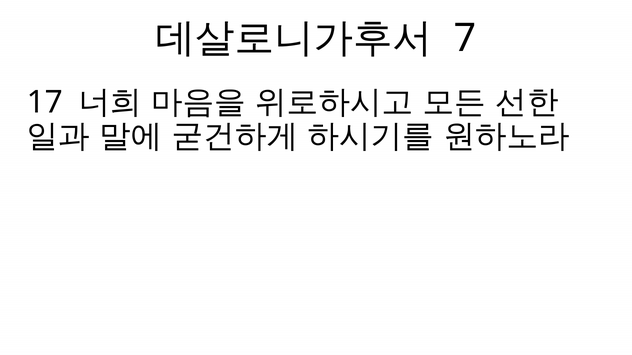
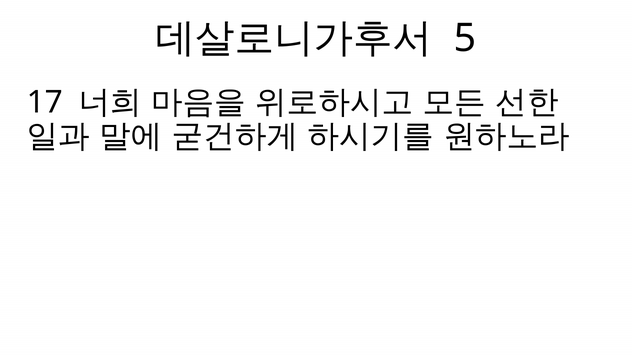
7: 7 -> 5 (465, 38)
